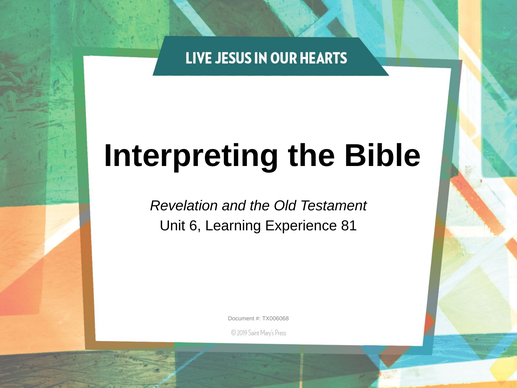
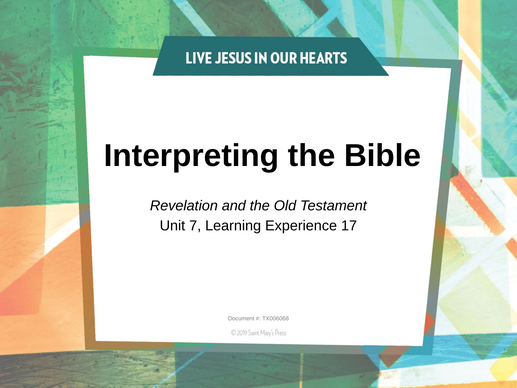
6: 6 -> 7 (195, 226)
81: 81 -> 17 (349, 226)
